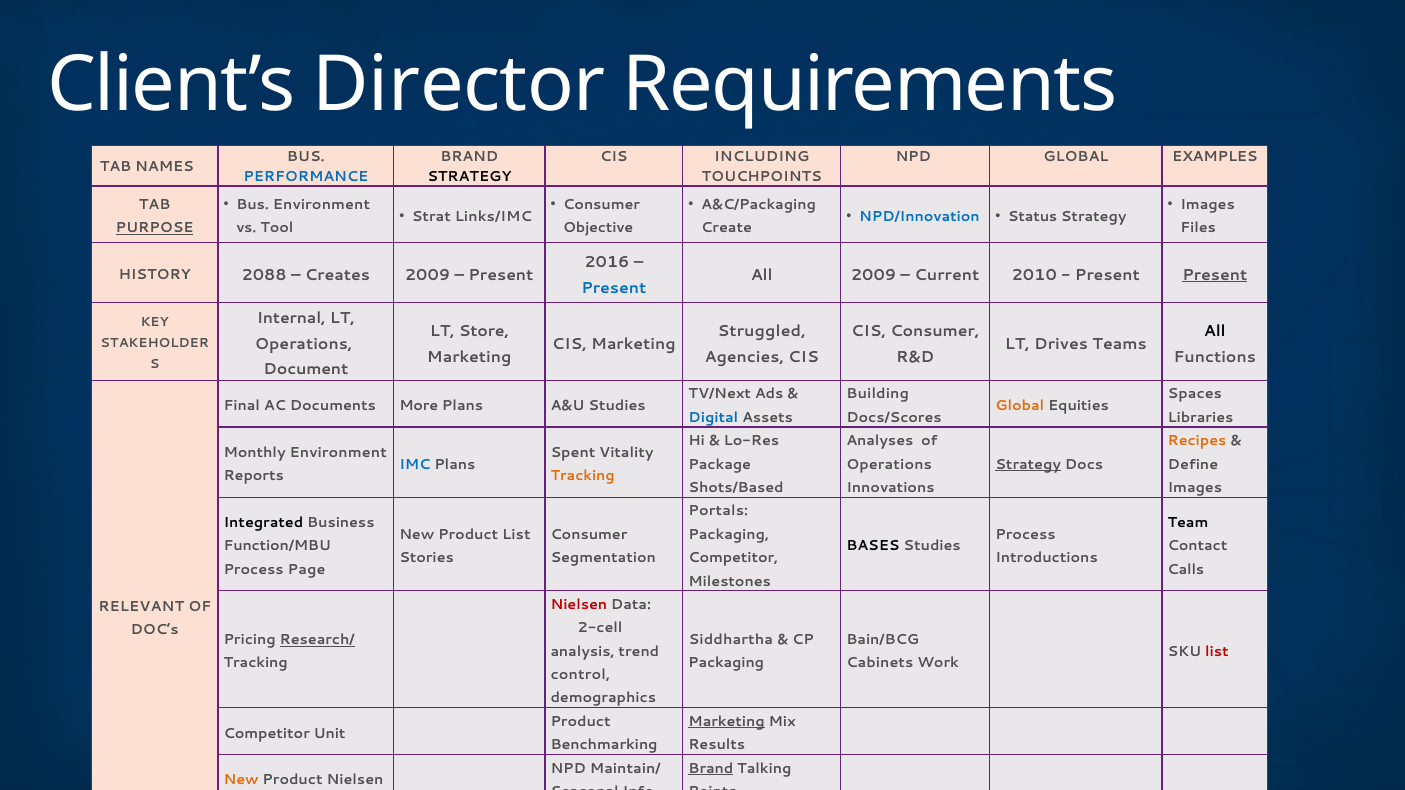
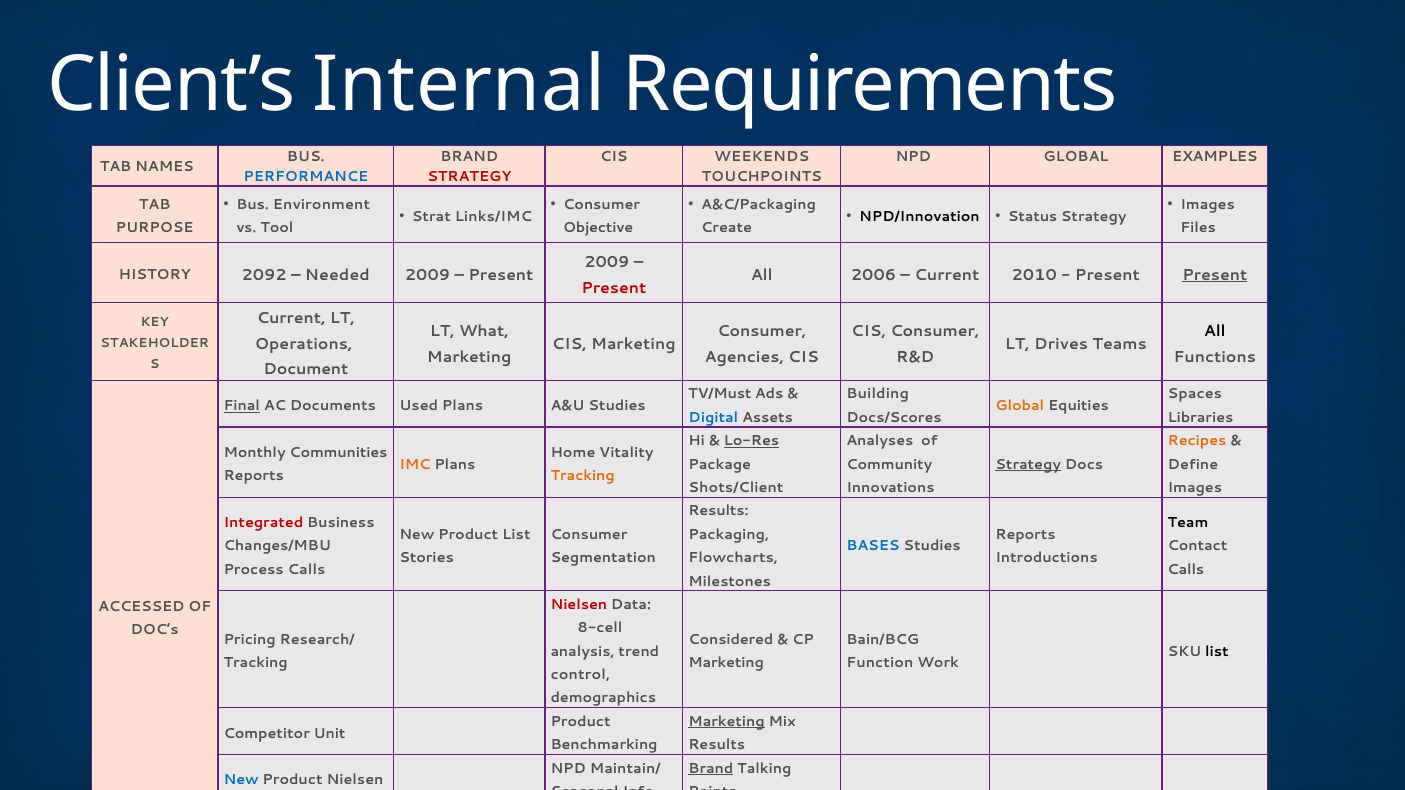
Director: Director -> Internal (459, 85)
INCLUDING: INCLUDING -> WEEKENDS (762, 156)
STRATEGY colour: black -> red (469, 177)
NPD/Innovation colour: blue -> black (919, 216)
PURPOSE underline: present -> none (155, 228)
2016: 2016 -> 2009 (607, 262)
All 2009: 2009 -> 2006 (874, 275)
2088: 2088 -> 2092 (264, 275)
Creates: Creates -> Needed (337, 275)
Present colour: blue -> red (614, 288)
Internal: Internal -> Current (291, 318)
Store: Store -> What (484, 331)
Struggled: Struggled -> Consumer (762, 331)
TV/Next: TV/Next -> TV/Must (720, 394)
Final underline: none -> present (242, 406)
More: More -> Used (419, 406)
Lo-Res underline: none -> present (751, 441)
Monthly Environment: Environment -> Communities (338, 453)
Spent: Spent -> Home (573, 453)
IMC colour: blue -> orange (415, 464)
Operations: Operations -> Community (889, 464)
Shots/Based: Shots/Based -> Shots/Client (736, 488)
Portals: Portals -> Results (718, 511)
Integrated colour: black -> red (263, 523)
Process: Process -> Reports (1025, 535)
Function/MBU: Function/MBU -> Changes/MBU (277, 546)
BASES colour: black -> blue (873, 546)
Competitor: Competitor -> Flowcharts (733, 558)
Process Page: Page -> Calls (307, 570)
RELEVANT: RELEVANT -> ACCESSED (141, 607)
2-cell: 2-cell -> 8-cell (600, 628)
Research/ underline: present -> none (317, 640)
Siddhartha: Siddhartha -> Considered (731, 640)
list colour: red -> black (1217, 652)
Packaging: Packaging -> Marketing (726, 663)
Cabinets: Cabinets -> Function (880, 663)
New colour: orange -> blue (241, 780)
